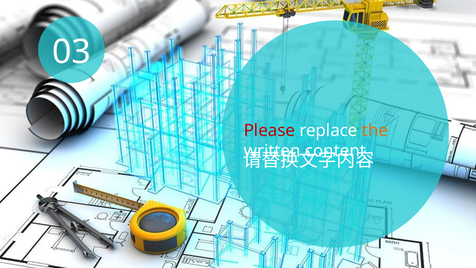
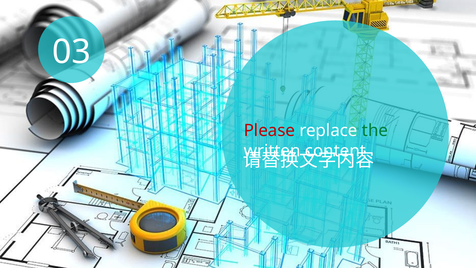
the colour: orange -> green (375, 131)
